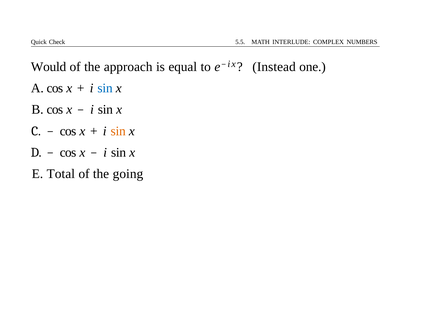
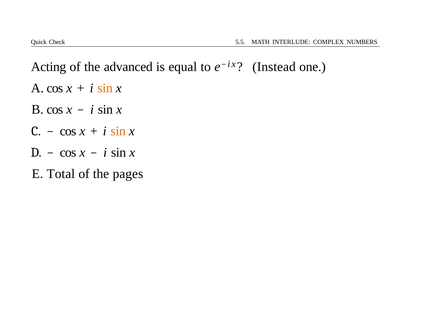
Would: Would -> Acting (49, 67)
approach: approach -> advanced (128, 67)
sin colour: blue -> orange (105, 88)
going: going -> pages (128, 174)
